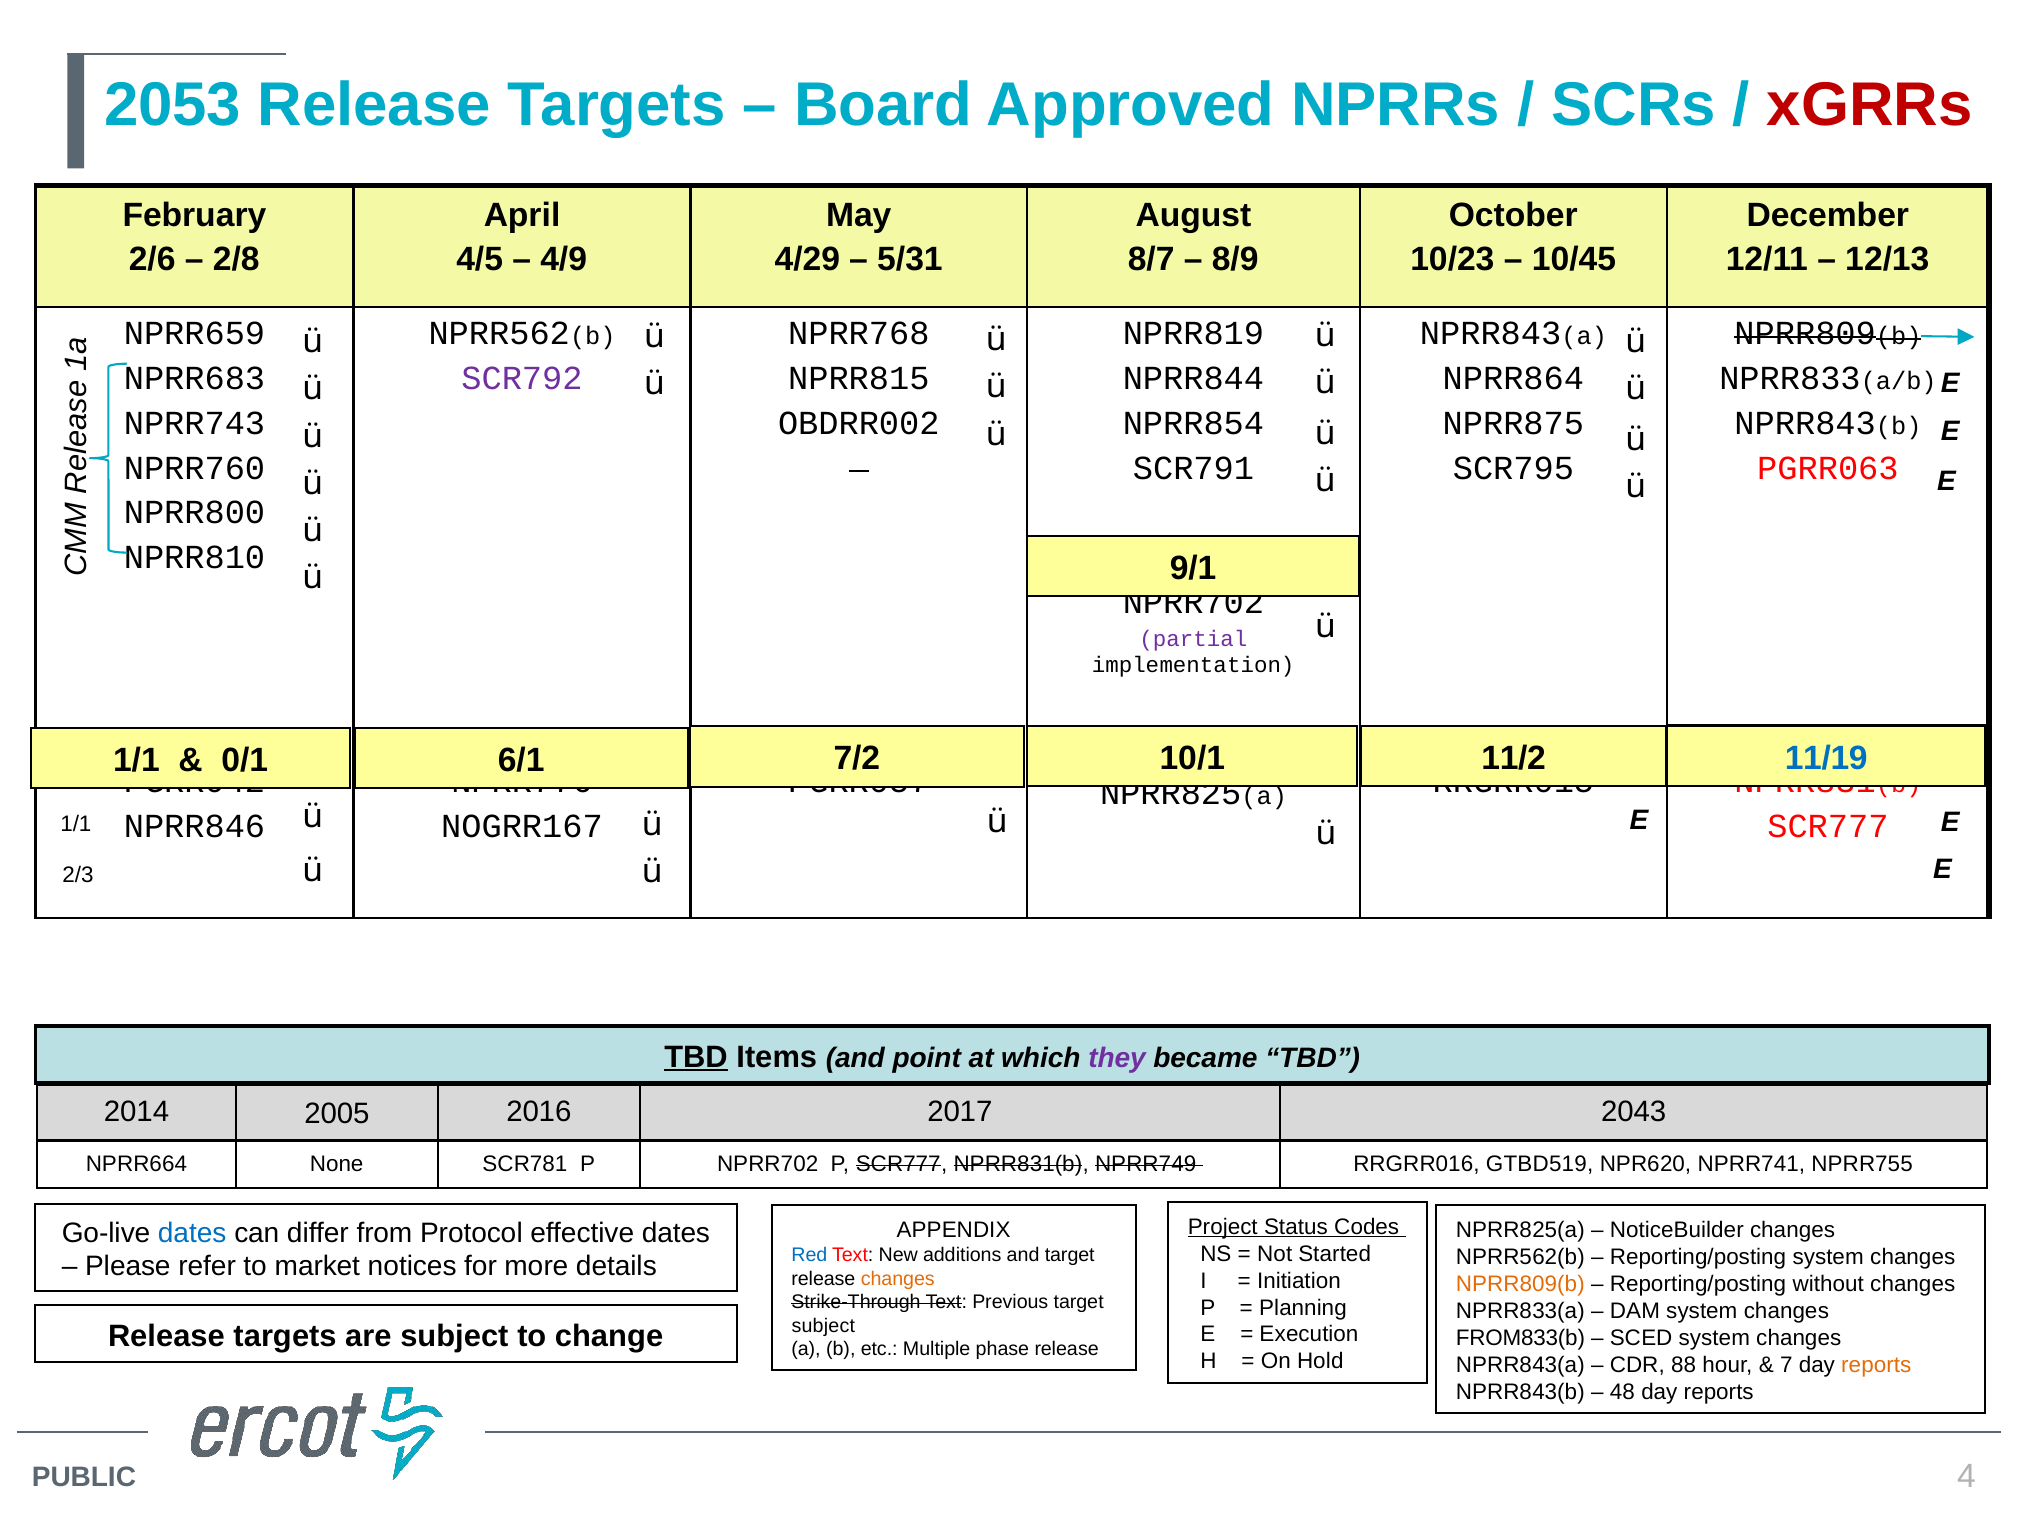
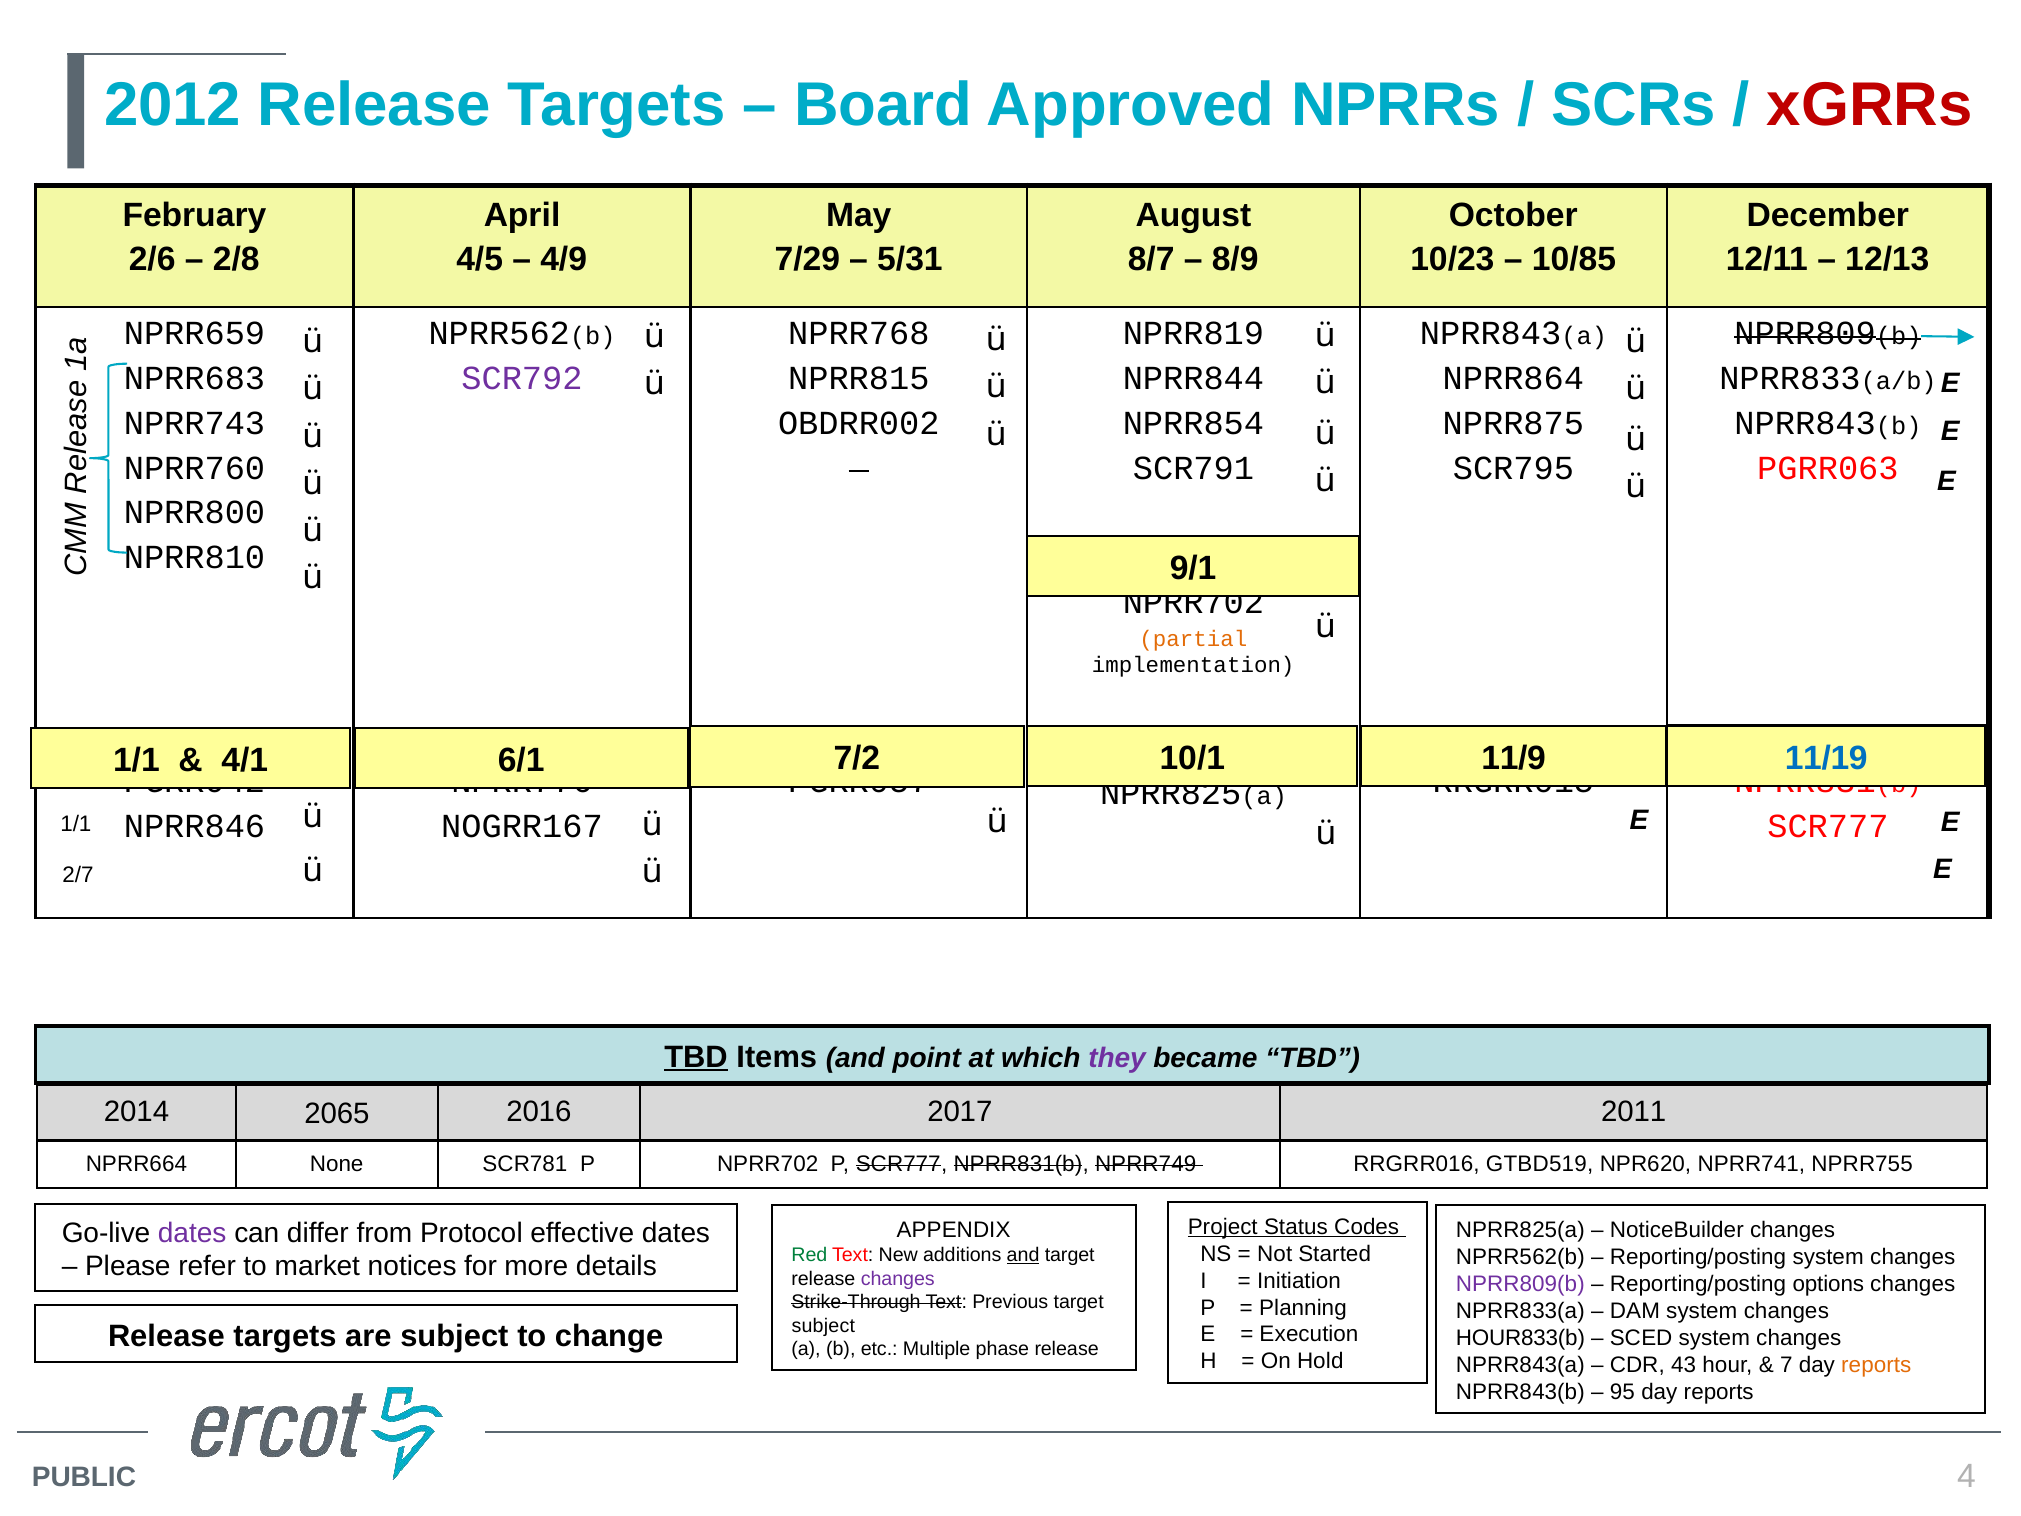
2053: 2053 -> 2012 (173, 105)
4/29: 4/29 -> 7/29 (807, 259)
10/45: 10/45 -> 10/85 (1574, 259)
partial colour: purple -> orange (1193, 639)
11/2: 11/2 -> 11/9 (1514, 758)
0/1: 0/1 -> 4/1 (245, 760)
2/3: 2/3 -> 2/7 (78, 875)
2005: 2005 -> 2065 (337, 1113)
2043: 2043 -> 2011 (1634, 1112)
dates colour: blue -> purple (192, 1233)
Red colour: blue -> green (809, 1255)
and underline: none -> present (1023, 1255)
changes colour: orange -> purple (898, 1279)
NPRR809(b colour: orange -> purple (1520, 1284)
without: without -> options (1828, 1284)
FROM833(b: FROM833(b -> HOUR833(b (1520, 1338)
88: 88 -> 43 (1684, 1365)
48: 48 -> 95 (1622, 1391)
